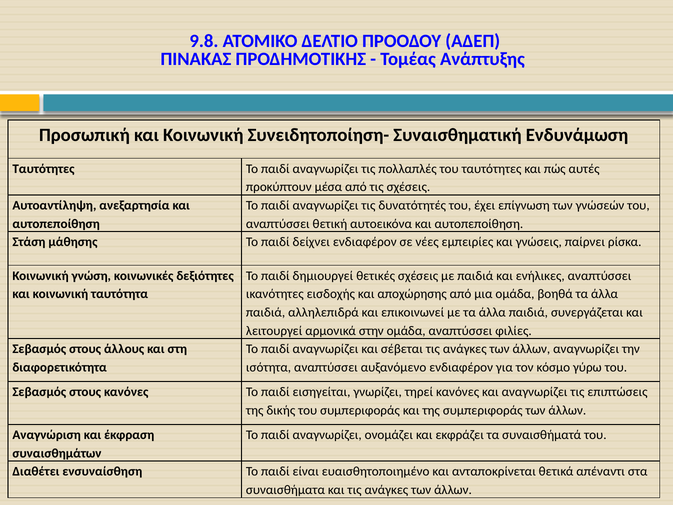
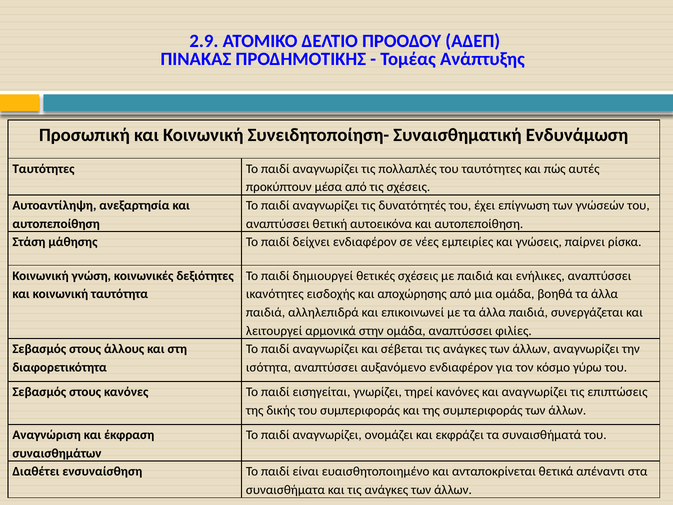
9.8: 9.8 -> 2.9 (204, 41)
